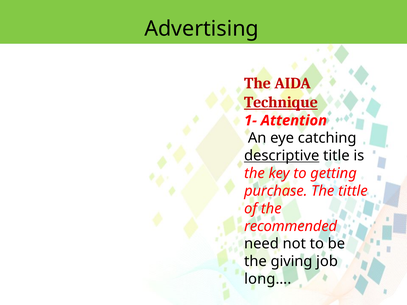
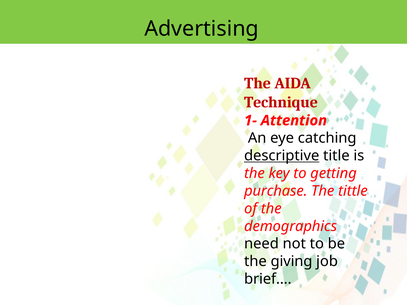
Technique underline: present -> none (281, 102)
recommended: recommended -> demographics (291, 226)
long…: long… -> brief… (268, 279)
